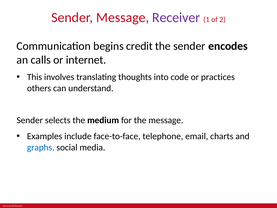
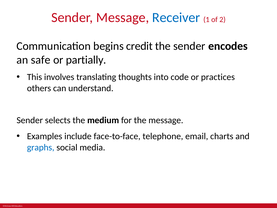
Receiver colour: purple -> blue (176, 18)
calls: calls -> safe (41, 60)
internet: internet -> partially (86, 60)
